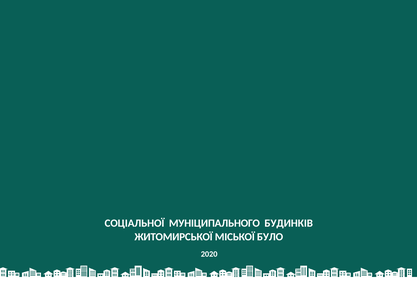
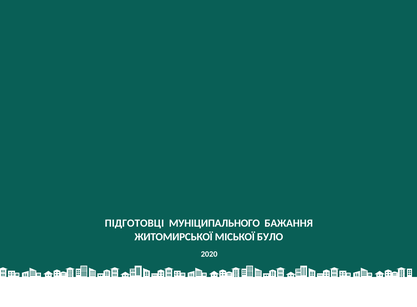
СОЦІАЛЬНОЇ: СОЦІАЛЬНОЇ -> ПІДГОТОВЦІ (134, 223)
БУДИНКІВ: БУДИНКІВ -> БАЖАННЯ (289, 223)
